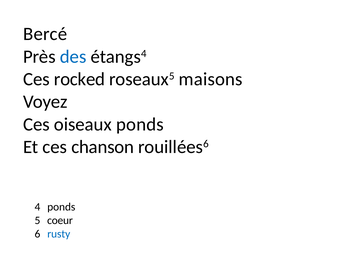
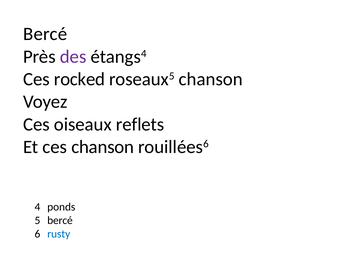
des colour: blue -> purple (73, 56)
roseaux5 maisons: maisons -> chanson (211, 79)
oiseaux ponds: ponds -> reflets (140, 124)
coeur: coeur -> bercé (60, 220)
